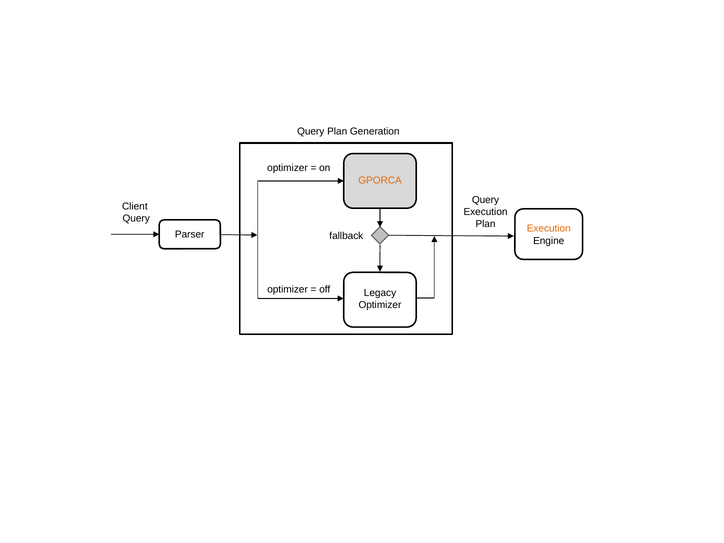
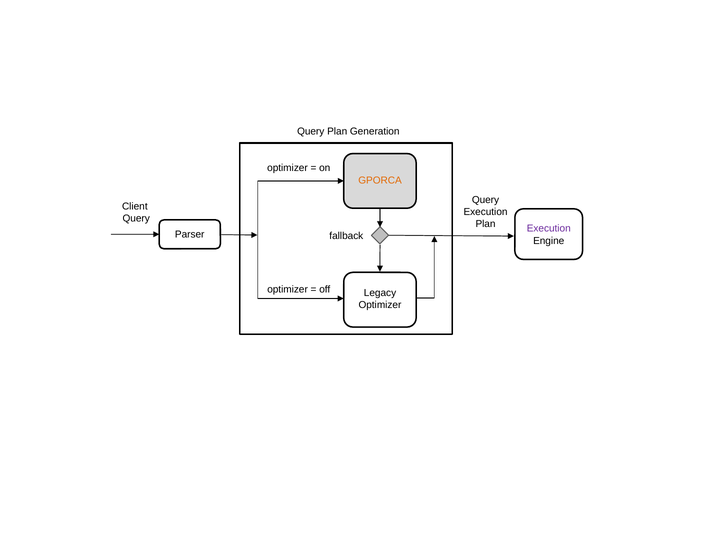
Execution colour: orange -> purple (549, 229)
